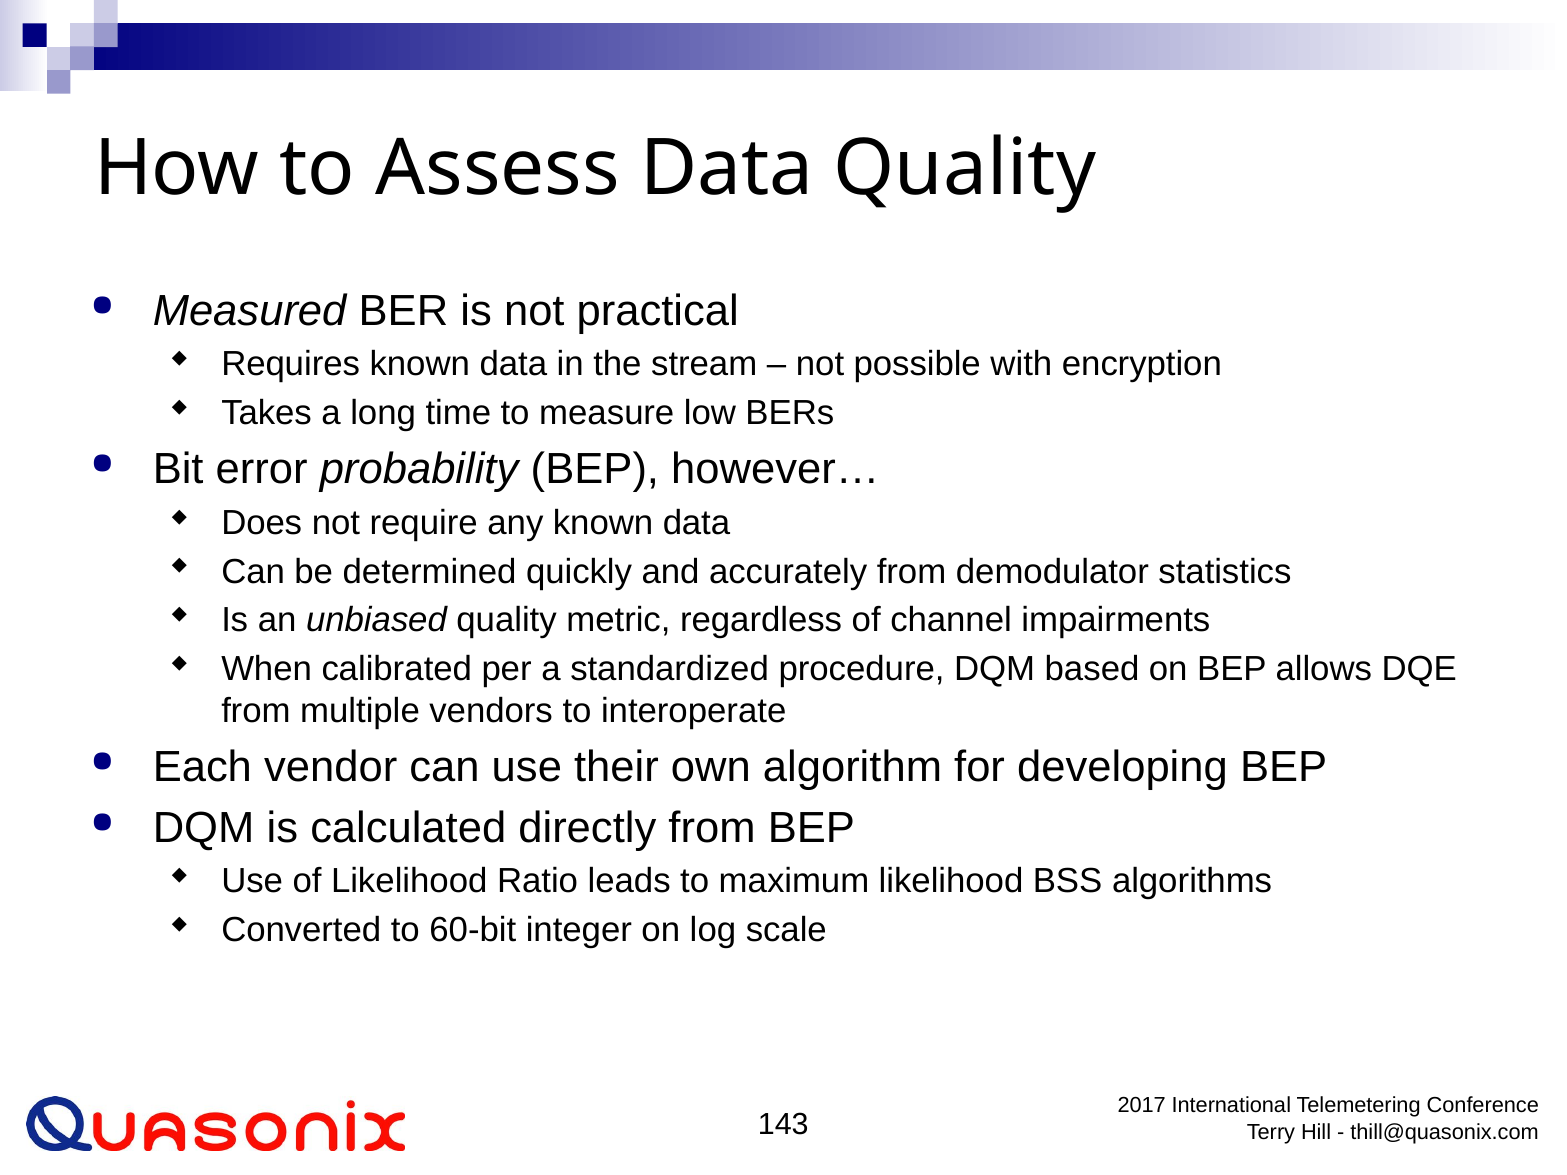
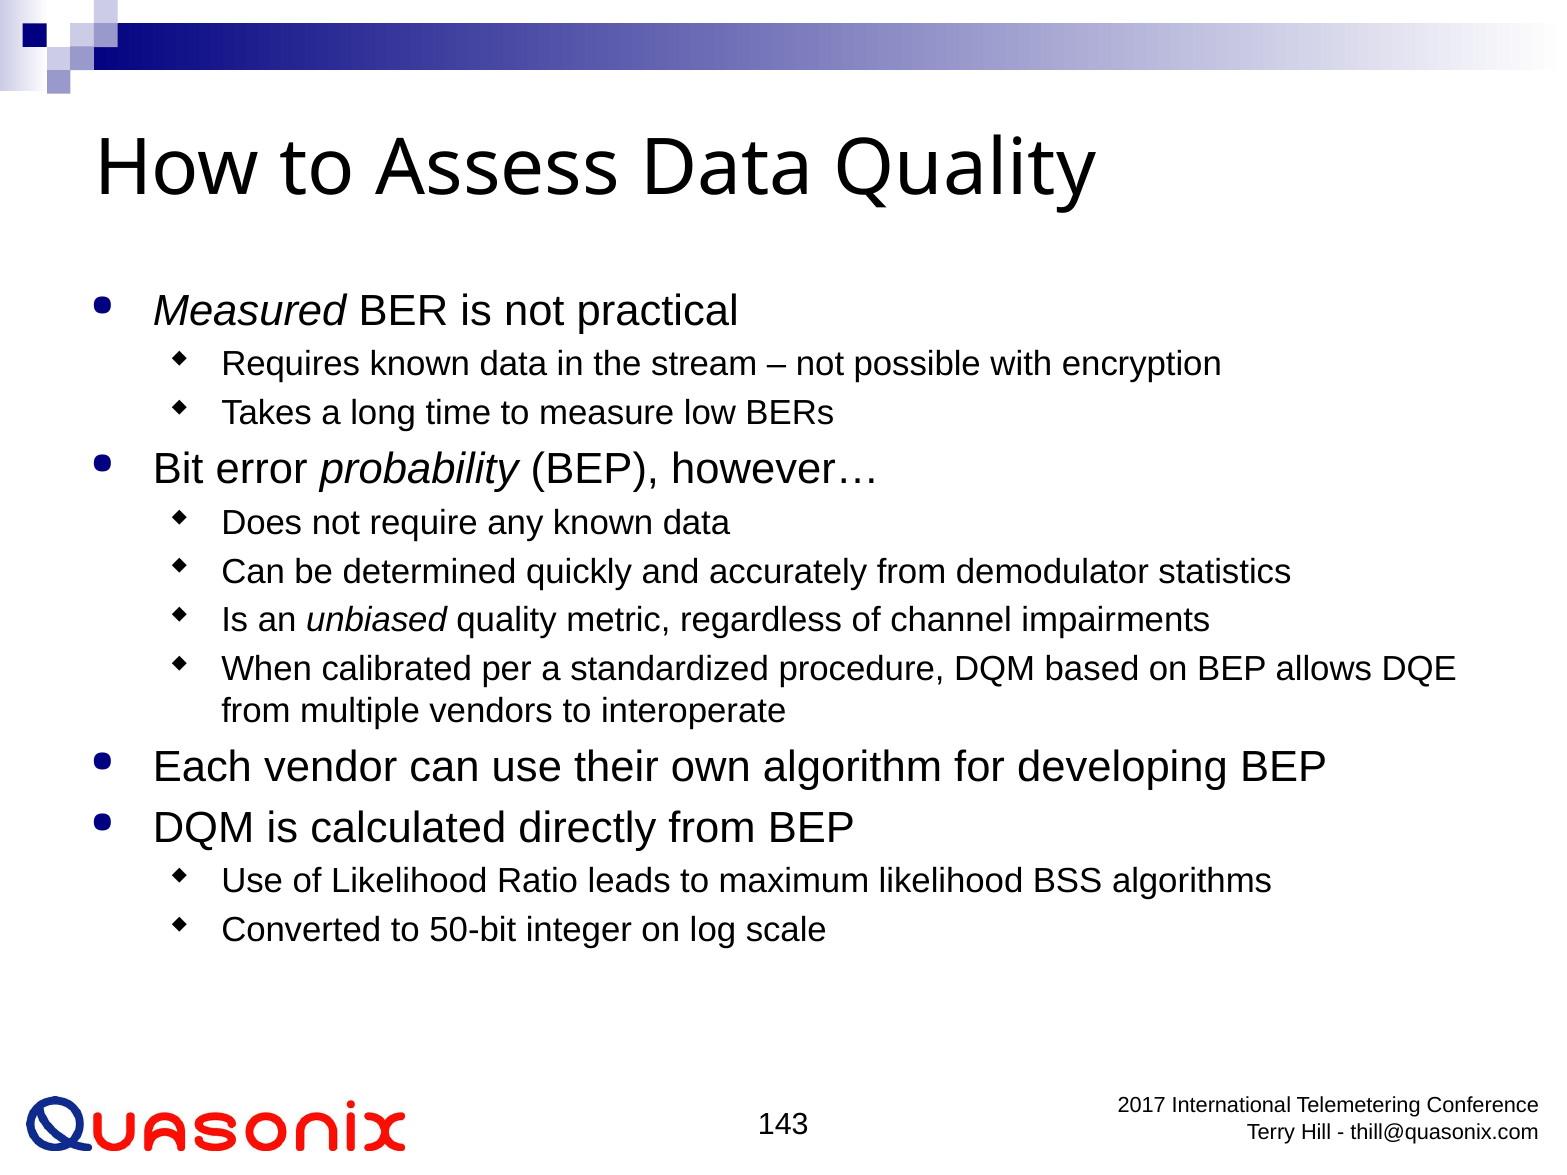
60-bit: 60-bit -> 50-bit (473, 930)
